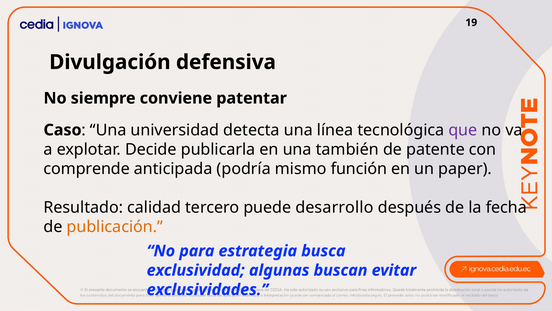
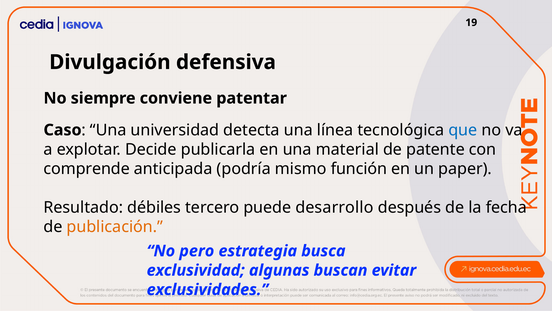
que colour: purple -> blue (463, 130)
también: también -> material (347, 149)
calidad: calidad -> débiles (154, 207)
para: para -> pero (197, 251)
